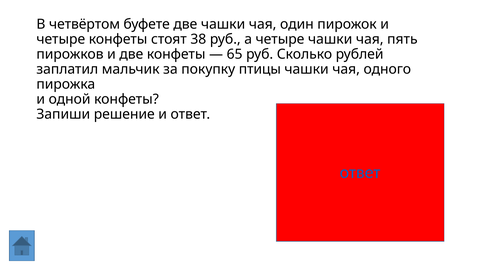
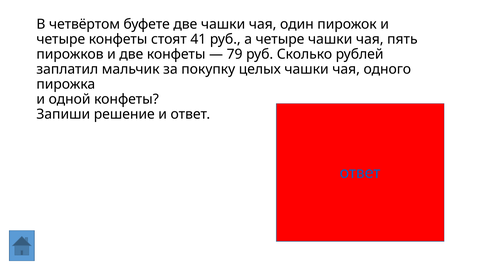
38: 38 -> 41 (198, 39)
65: 65 -> 79 (235, 54)
птицы: птицы -> целых (260, 69)
